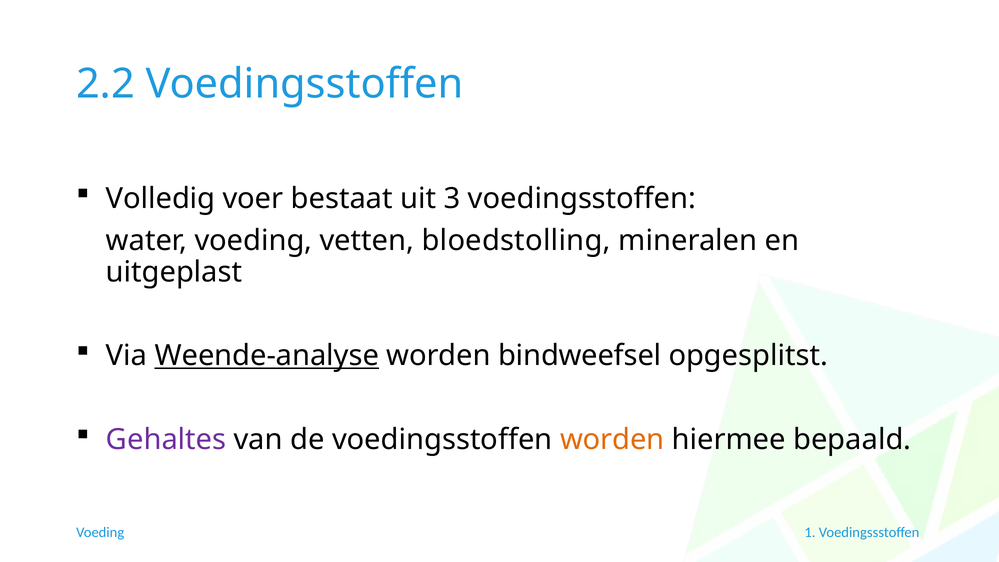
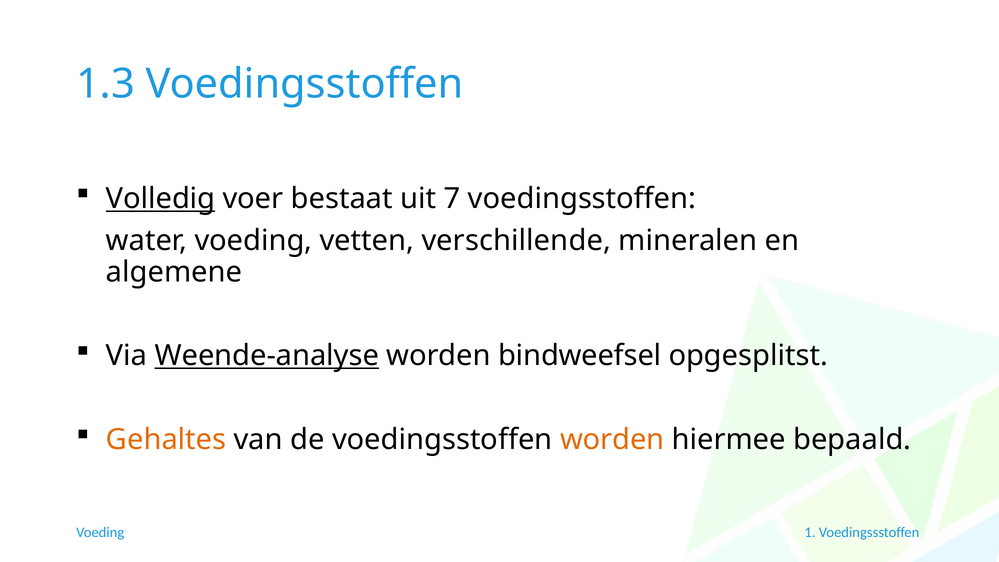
2.2: 2.2 -> 1.3 (106, 84)
Volledig underline: none -> present (161, 199)
3: 3 -> 7 (452, 199)
bloedstolling: bloedstolling -> verschillende (516, 240)
uitgeplast: uitgeplast -> algemene (174, 272)
Gehaltes colour: purple -> orange (166, 439)
